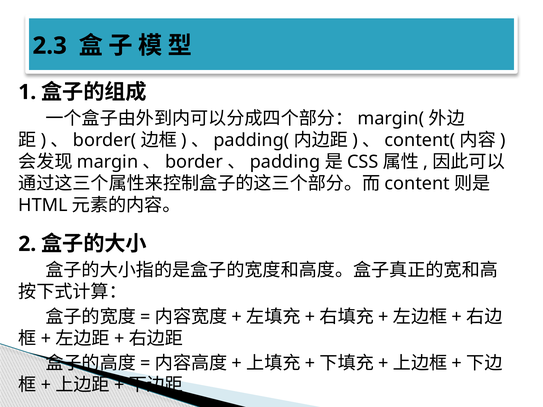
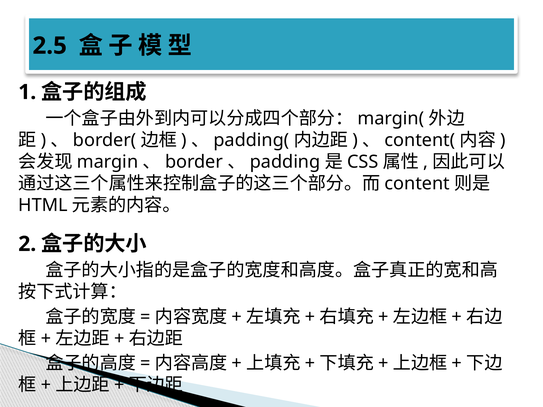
2.3: 2.3 -> 2.5 (50, 46)
